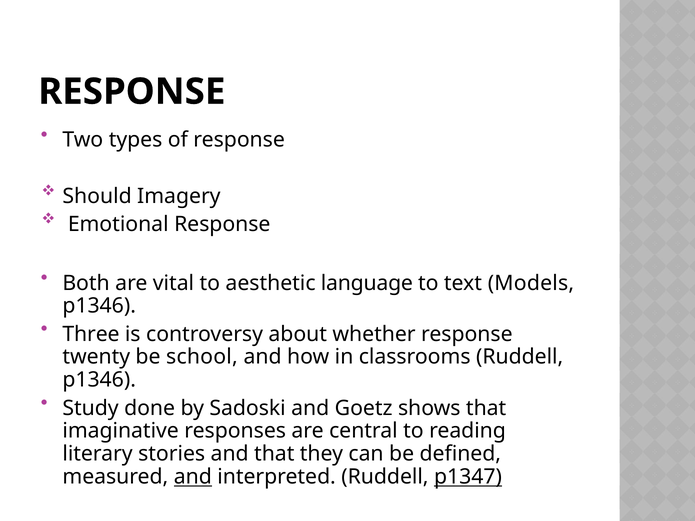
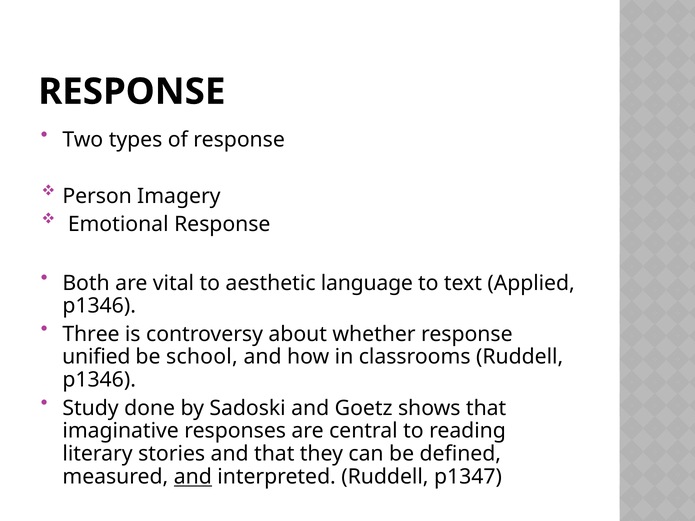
Should: Should -> Person (97, 196)
Models: Models -> Applied (531, 283)
twenty: twenty -> unified (96, 357)
p1347 underline: present -> none (468, 477)
